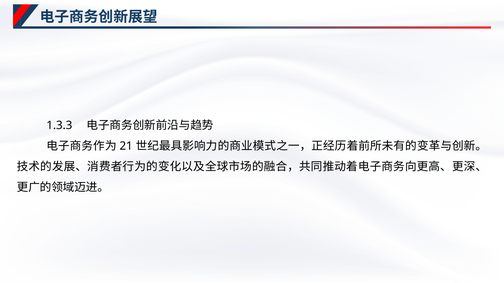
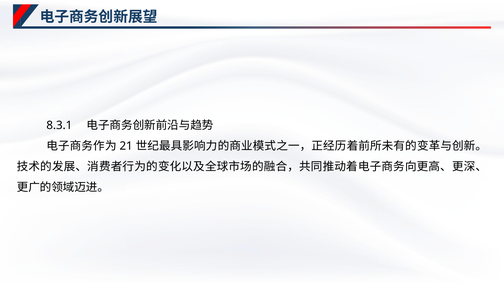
1.3.3: 1.3.3 -> 8.3.1 (59, 126)
